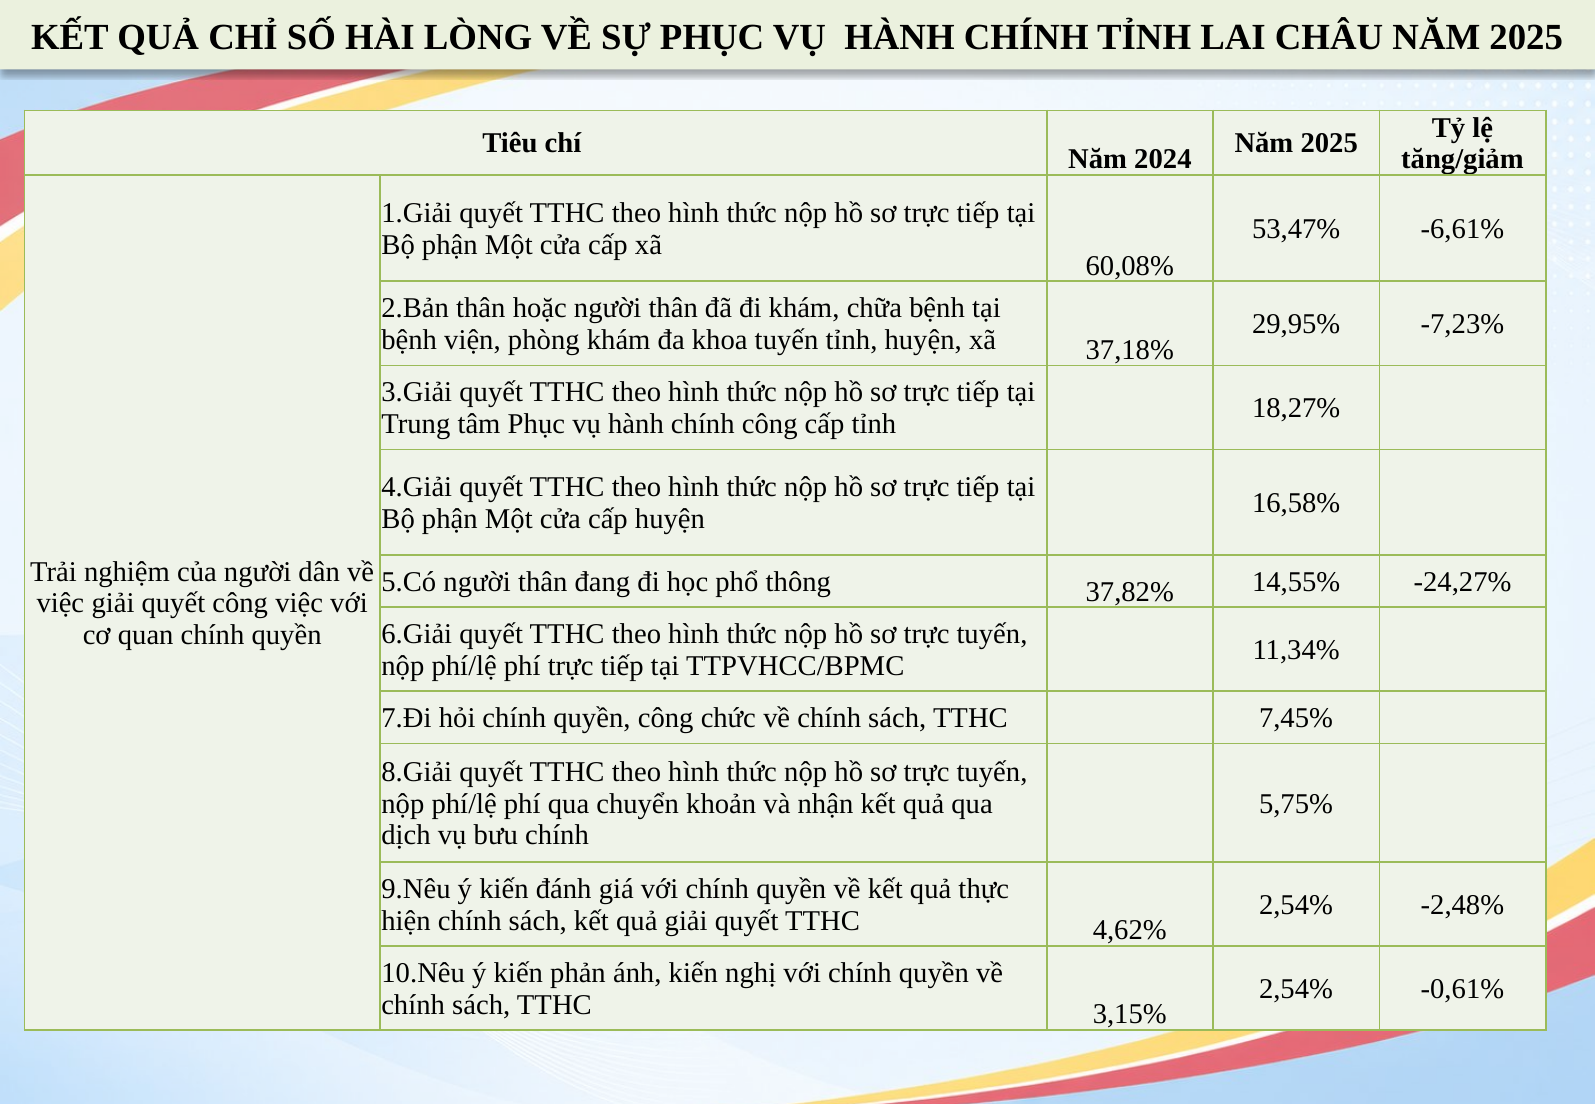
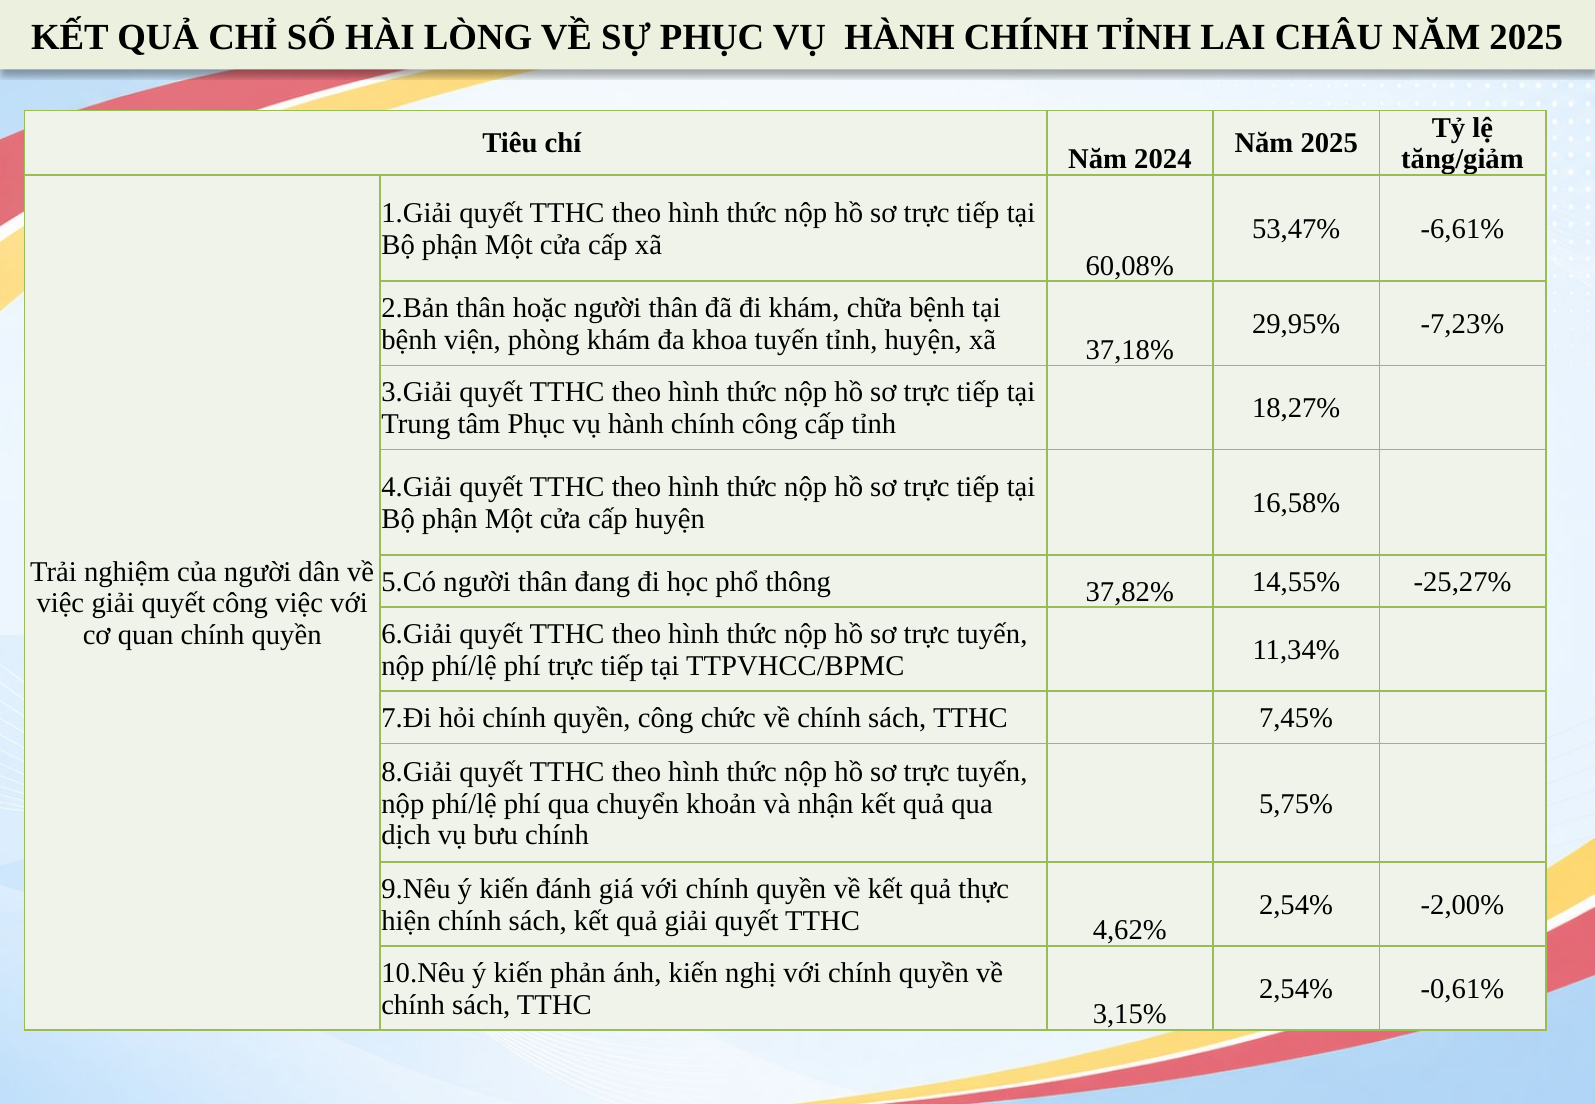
-24,27%: -24,27% -> -25,27% (1463, 582)
-2,48%: -2,48% -> -2,00% (1462, 905)
